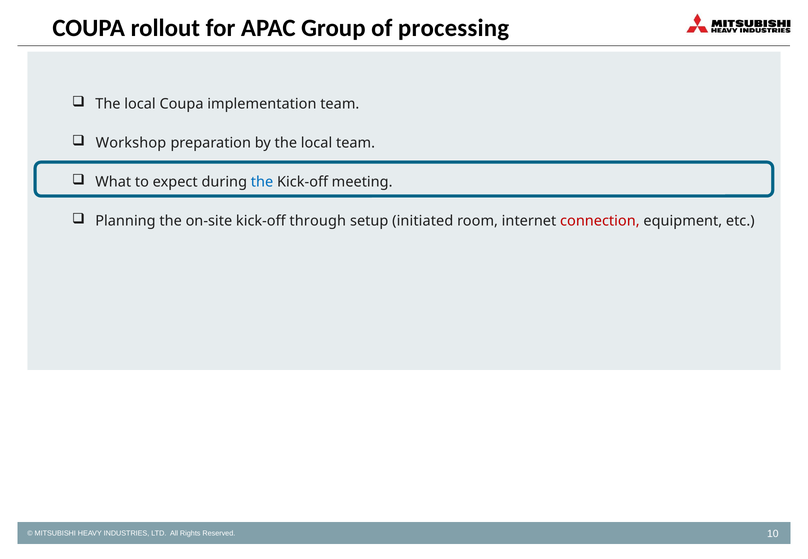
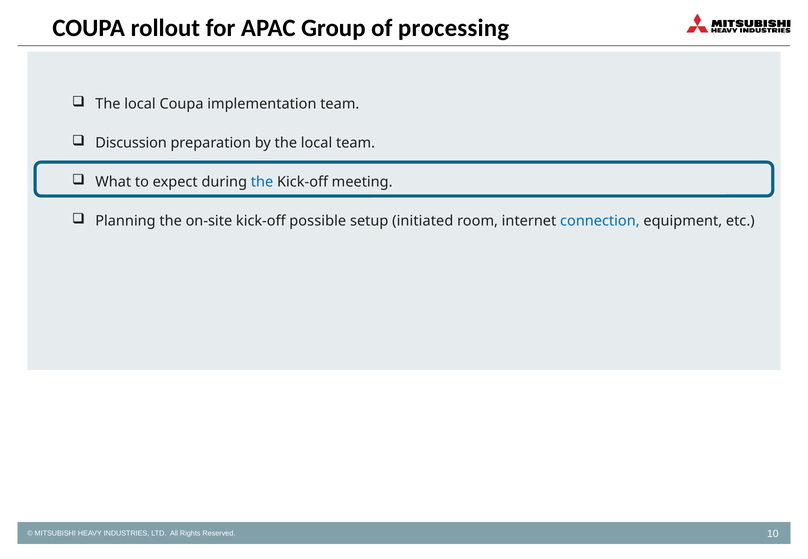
Workshop: Workshop -> Discussion (131, 143)
through: through -> possible (318, 221)
connection colour: red -> blue (600, 221)
